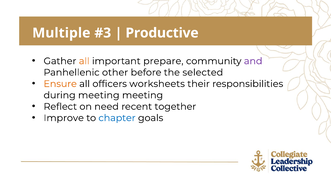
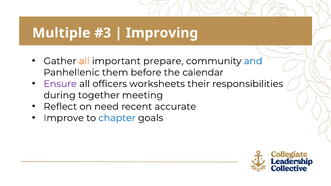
Productive: Productive -> Improving (162, 33)
and colour: purple -> blue (253, 61)
other: other -> them (115, 73)
selected: selected -> calendar (203, 73)
Ensure colour: orange -> purple (60, 84)
during meeting: meeting -> together (99, 95)
together: together -> accurate (175, 107)
